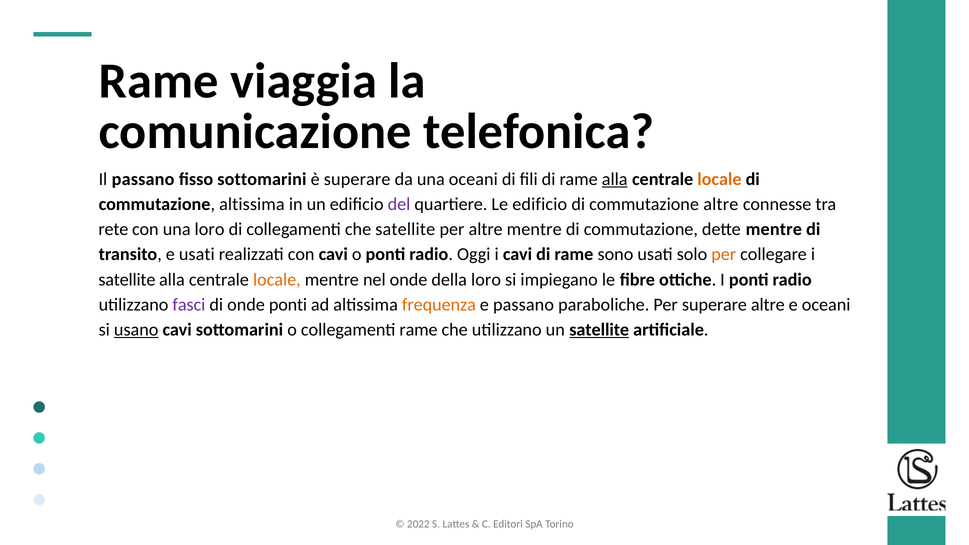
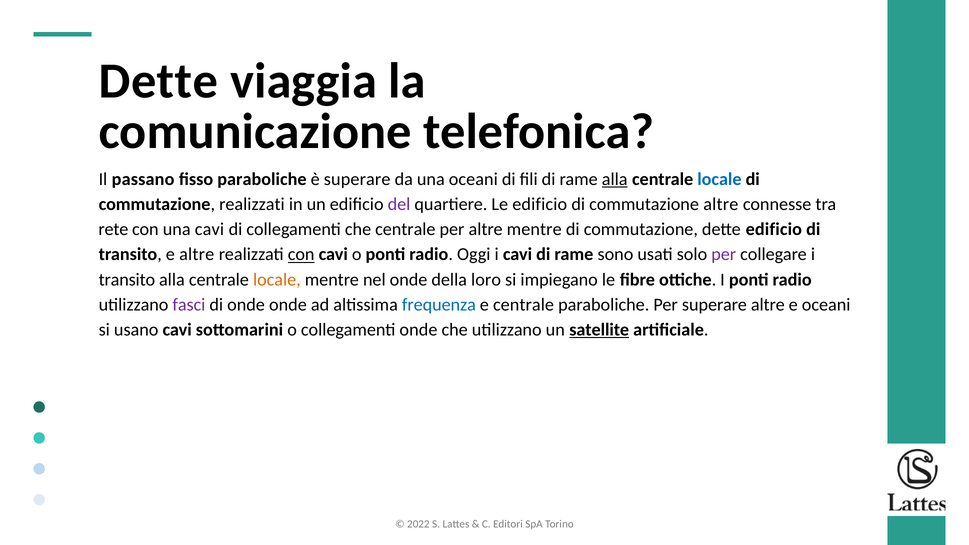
Rame: Rame -> Dette (159, 81)
fisso sottomarini: sottomarini -> paraboliche (262, 179)
locale colour: orange -> blue (719, 179)
commutazione altissima: altissima -> realizzati (252, 204)
una loro: loro -> cavi (209, 229)
che satellite: satellite -> centrale (405, 229)
dette mentre: mentre -> edificio (774, 229)
e usati: usati -> altre (197, 255)
con underline: none -> present (301, 255)
per colour: orange -> purple (724, 255)
satellite: satellite -> transito (127, 280)
onde ponti: ponti -> onde (288, 305)
frequenza colour: orange -> blue (439, 305)
e passano: passano -> centrale (524, 305)
usano underline: present -> none (136, 330)
collegamenti rame: rame -> onde (418, 330)
